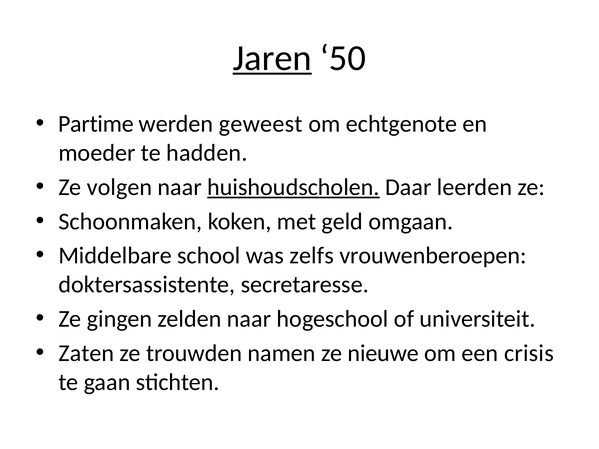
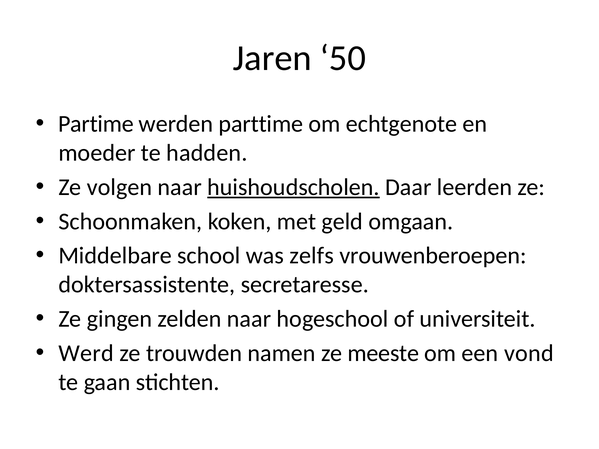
Jaren underline: present -> none (272, 58)
geweest: geweest -> parttime (261, 124)
Zaten: Zaten -> Werd (86, 353)
nieuwe: nieuwe -> meeste (383, 353)
crisis: crisis -> vond (529, 353)
